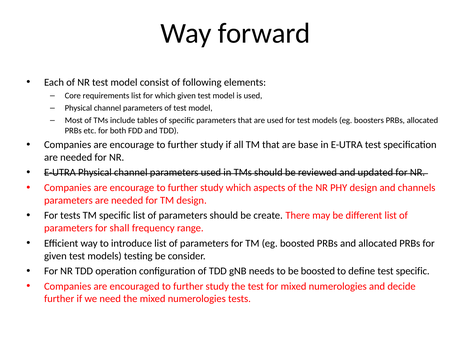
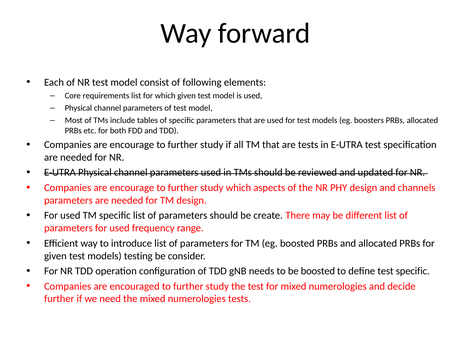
are base: base -> tests (308, 145)
tests: tests -> used (70, 216)
parameters for shall: shall -> used (120, 228)
